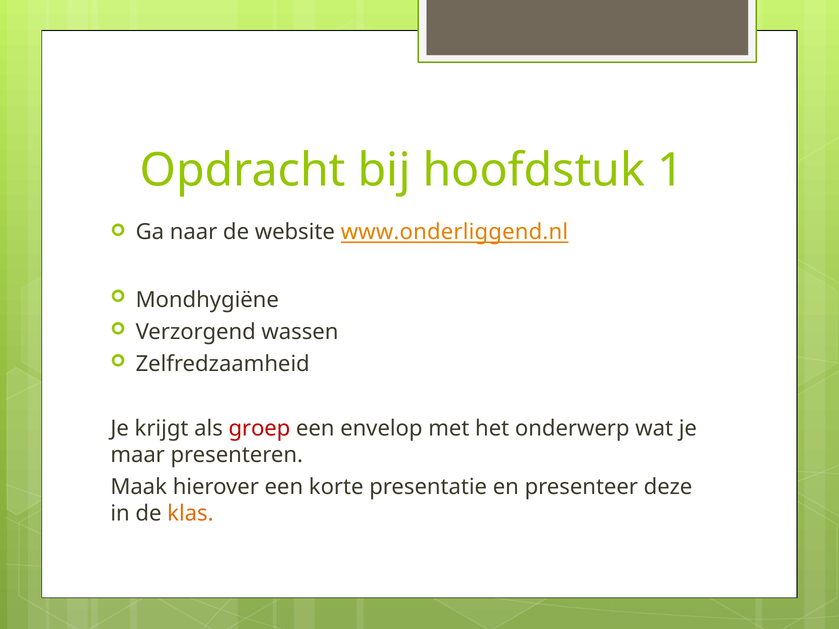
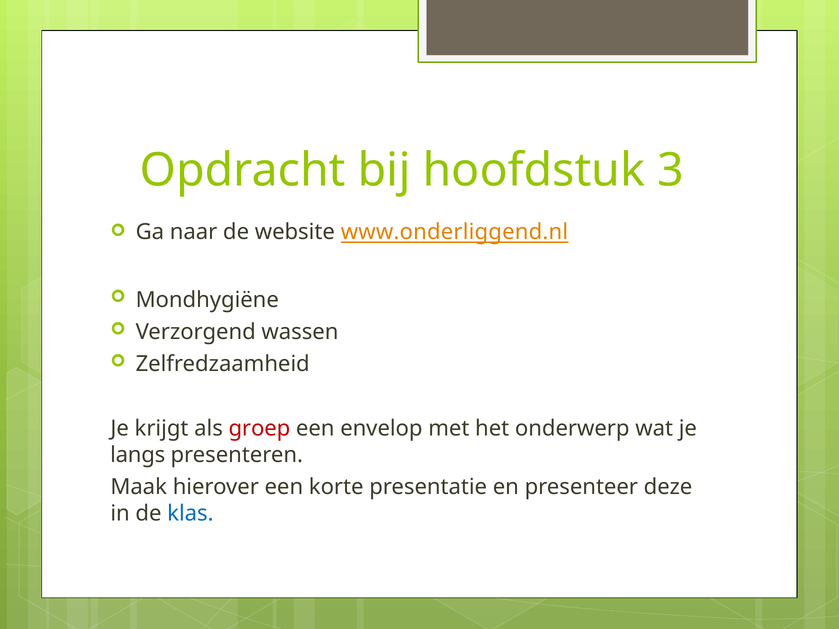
1: 1 -> 3 (670, 170)
maar: maar -> langs (138, 455)
klas colour: orange -> blue (190, 514)
